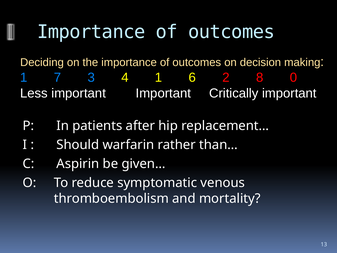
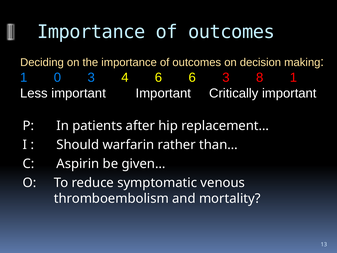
7: 7 -> 0 (58, 77)
4 1: 1 -> 6 (159, 77)
6 2: 2 -> 3 (226, 77)
8 0: 0 -> 1 (293, 77)
